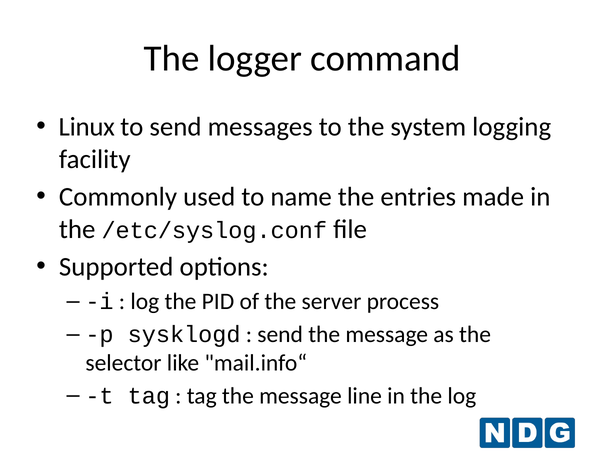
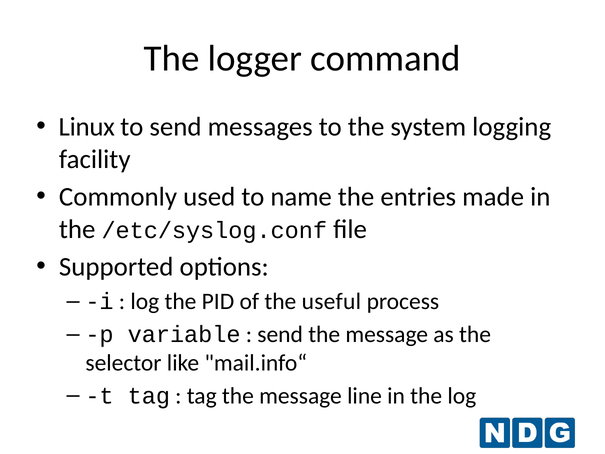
server: server -> useful (331, 302)
sysklogd: sysklogd -> variable (184, 334)
